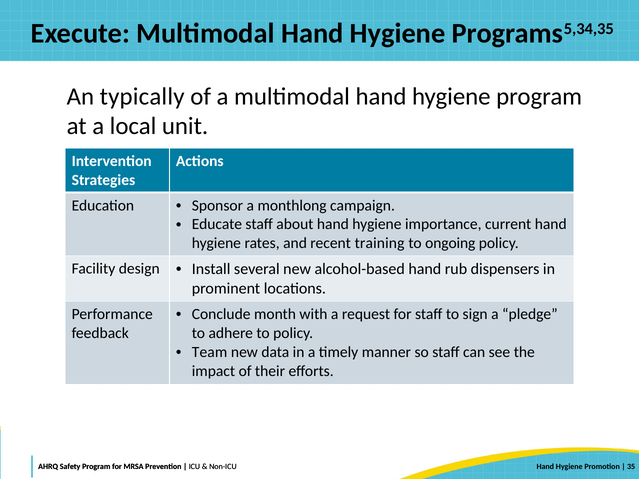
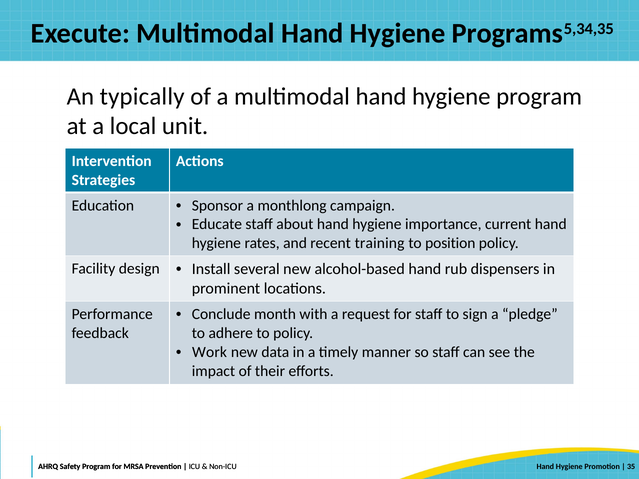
ongoing: ongoing -> position (450, 243)
Team: Team -> Work (210, 352)
